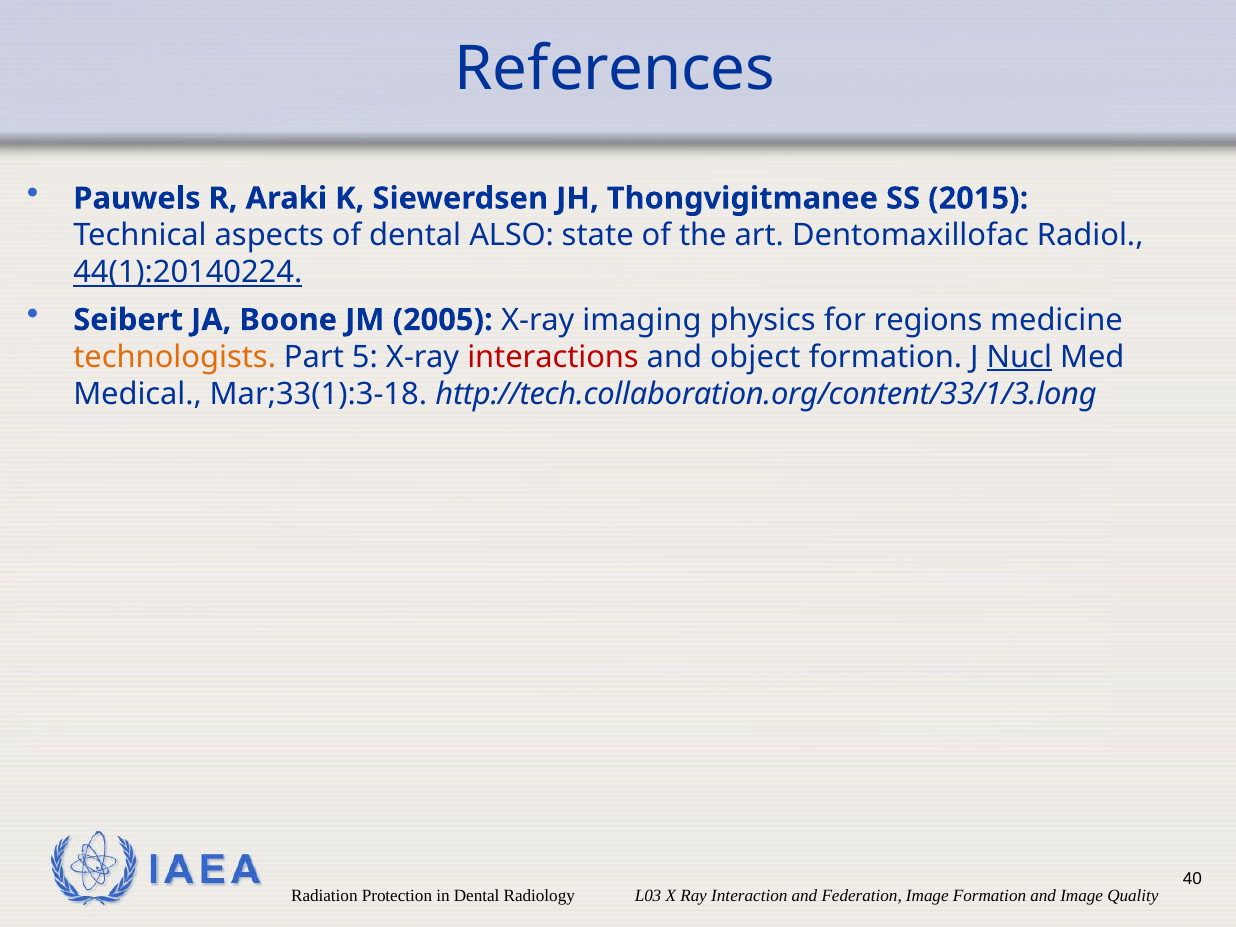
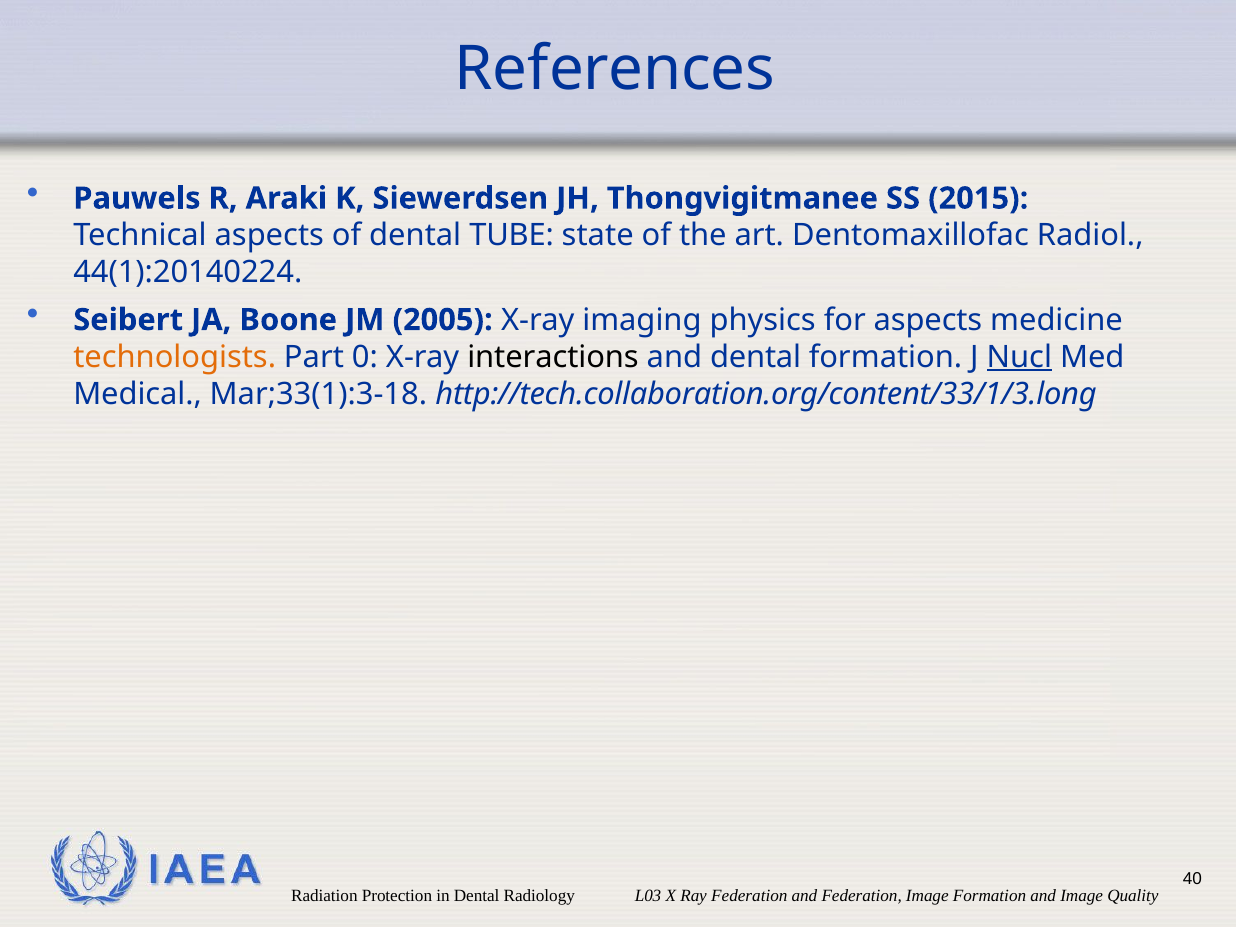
ALSO: ALSO -> TUBE (512, 235)
44(1):20140224 underline: present -> none (188, 273)
for regions: regions -> aspects (928, 320)
5: 5 -> 0 (365, 357)
interactions colour: red -> black (553, 357)
and object: object -> dental (756, 357)
Ray Interaction: Interaction -> Federation (749, 896)
